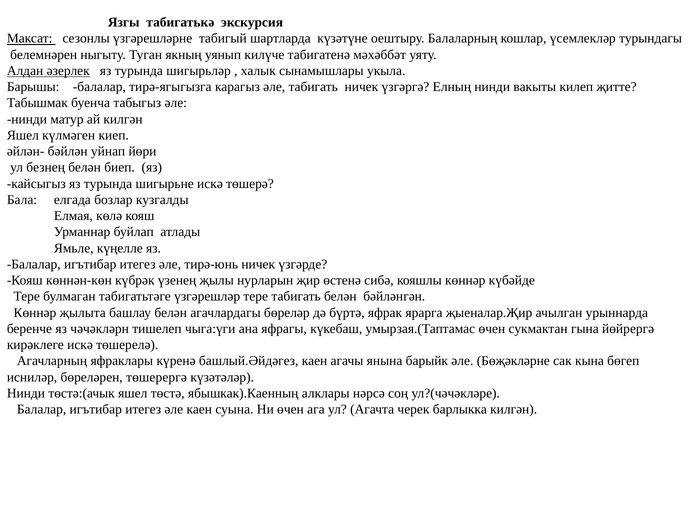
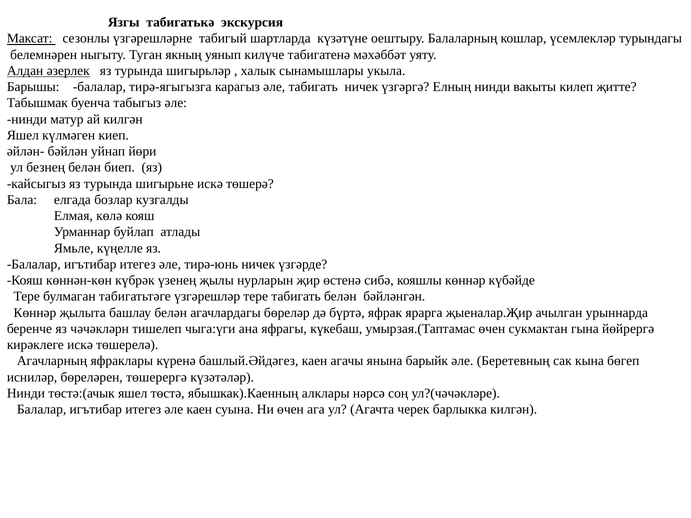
Бөҗәкләрне: Бөҗәкләрне -> Беретевның (513, 361)
